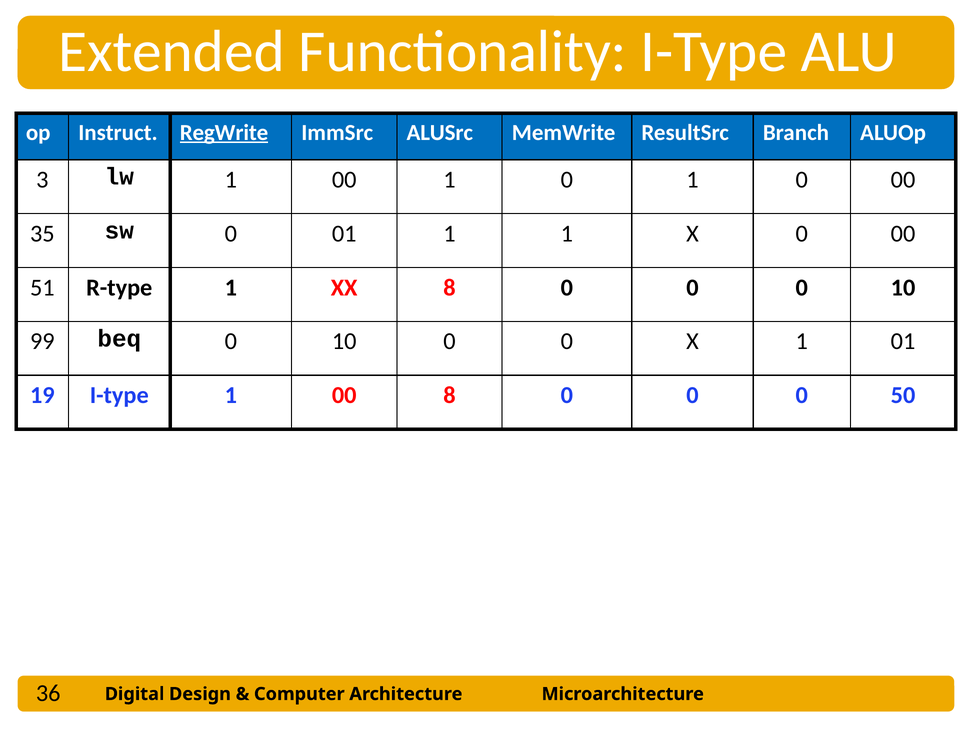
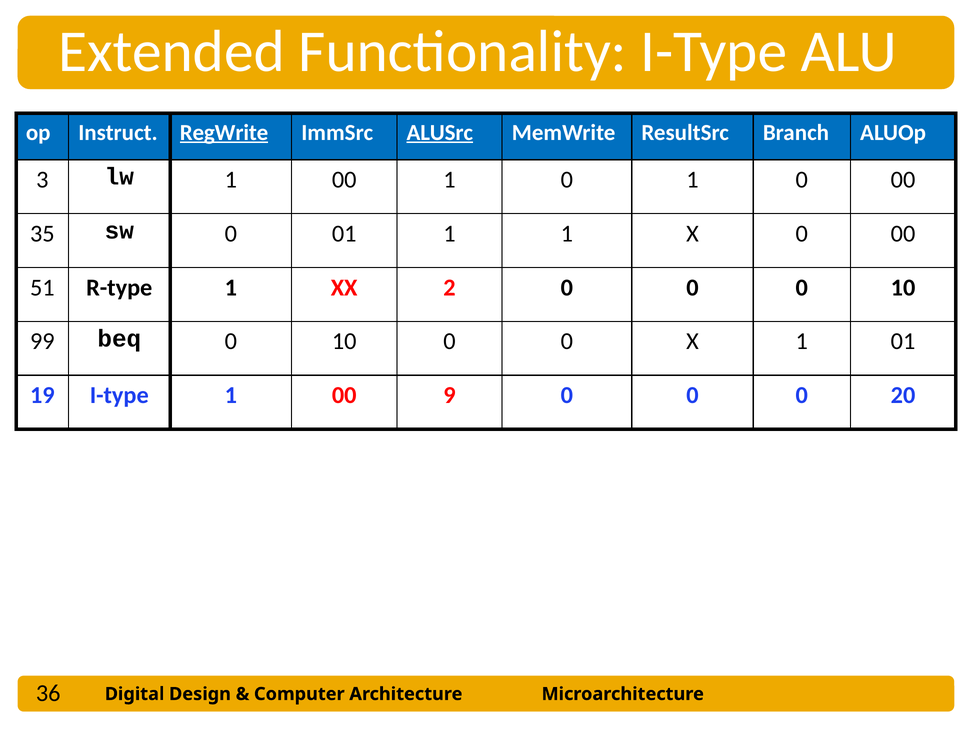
ALUSrc underline: none -> present (440, 133)
XX 8: 8 -> 2 (449, 288)
00 8: 8 -> 9 (449, 395)
50: 50 -> 20 (903, 395)
